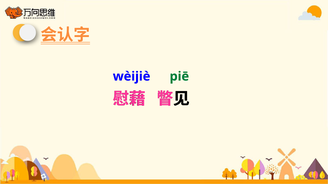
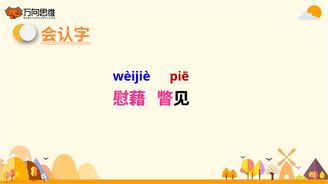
piē colour: green -> red (179, 77)
